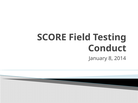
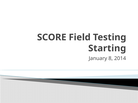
Conduct: Conduct -> Starting (107, 49)
